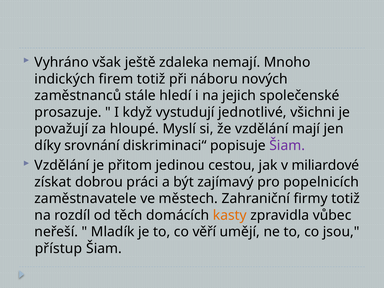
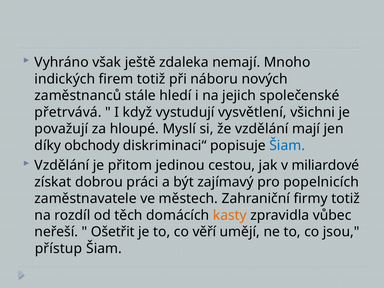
prosazuje: prosazuje -> přetrvává (68, 112)
jednotlivé: jednotlivé -> vysvětlení (252, 112)
srovnání: srovnání -> obchody (92, 146)
Šiam colour: purple -> blue (287, 146)
Mladík: Mladík -> Ošetřit (113, 232)
